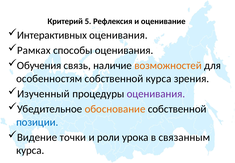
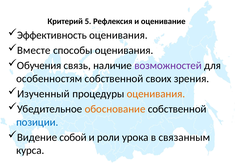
Интерактивных: Интерактивных -> Эффективность (52, 35)
Рамках: Рамках -> Вместе (34, 50)
возможностей colour: orange -> purple (168, 65)
собственной курса: курса -> своих (159, 78)
оценивания colour: purple -> orange (156, 94)
точки: точки -> собой (73, 137)
